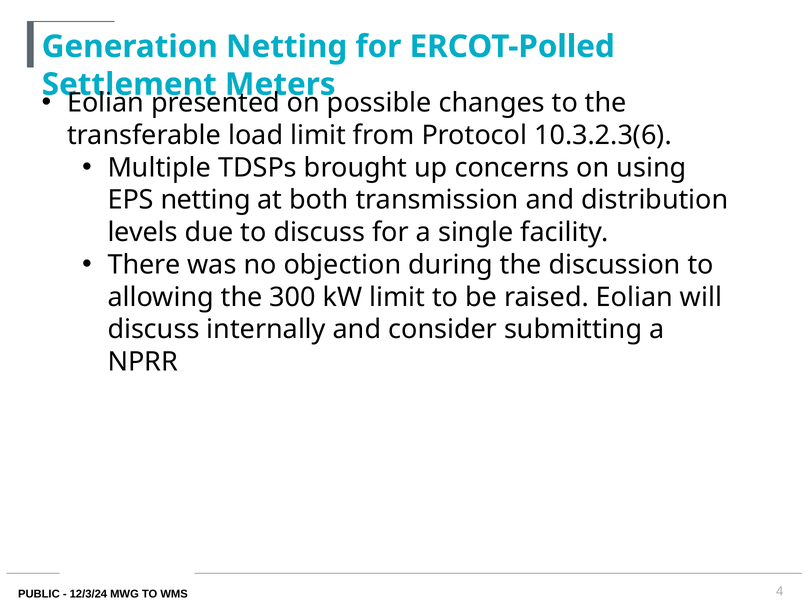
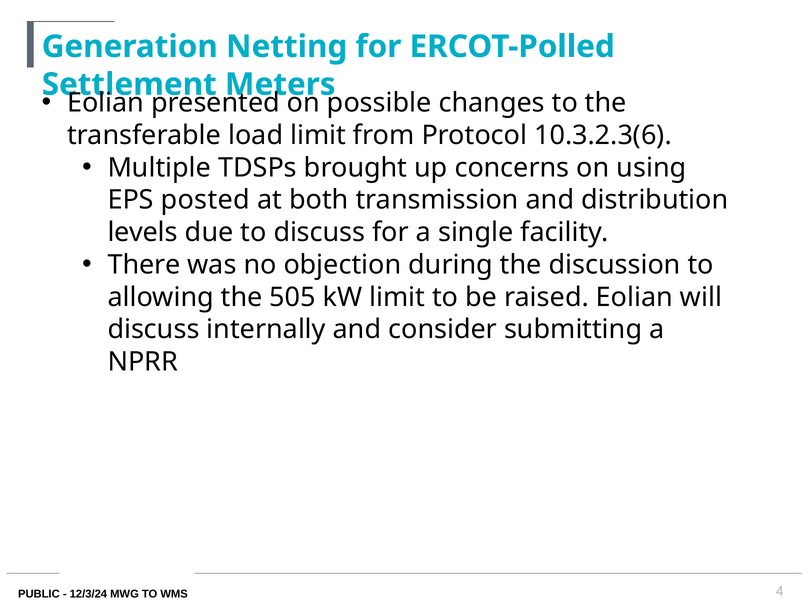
EPS netting: netting -> posted (205, 200)
300: 300 -> 505 (293, 297)
